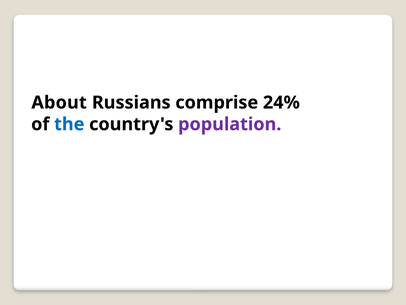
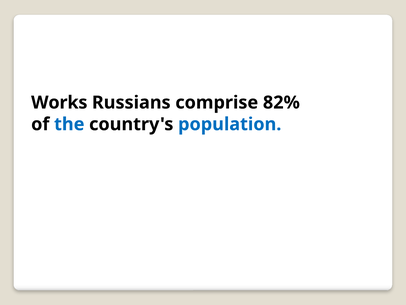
About: About -> Works (59, 102)
24%: 24% -> 82% (281, 102)
population colour: purple -> blue (230, 124)
